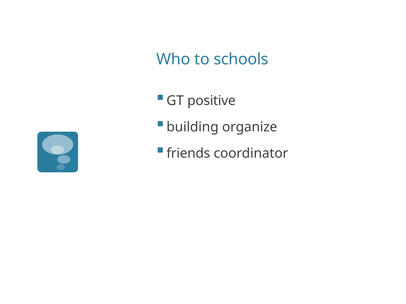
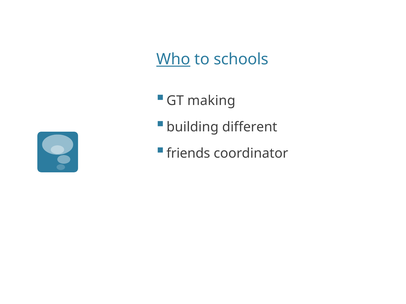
Who underline: none -> present (173, 59)
positive: positive -> making (211, 101)
organize: organize -> different (250, 127)
